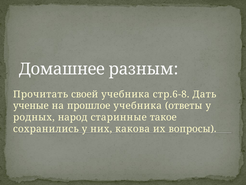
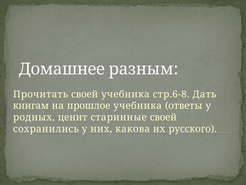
ученые: ученые -> книгам (31, 106)
народ: народ -> ценит (73, 117)
старинные такое: такое -> своей (163, 117)
вопросы: вопросы -> русского (193, 129)
